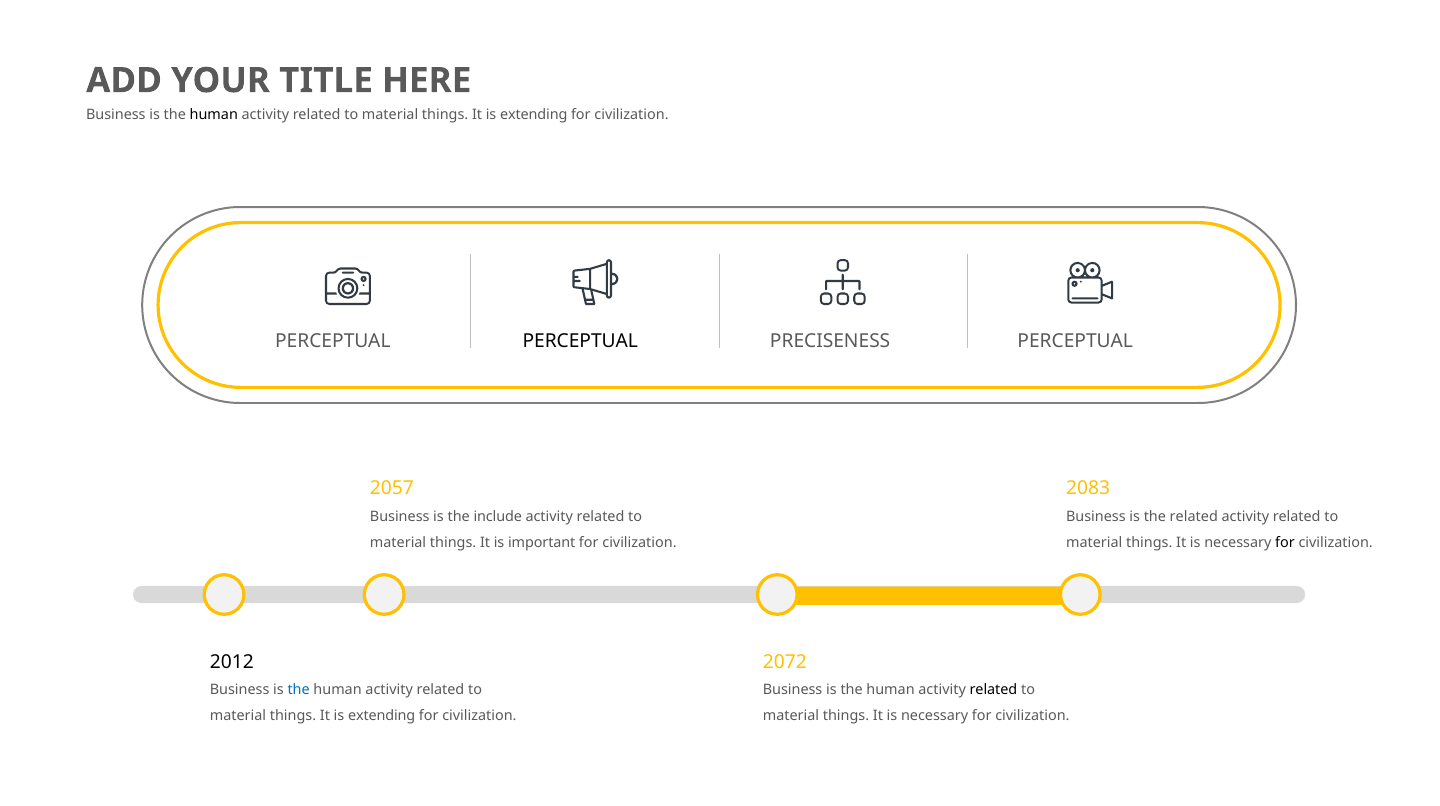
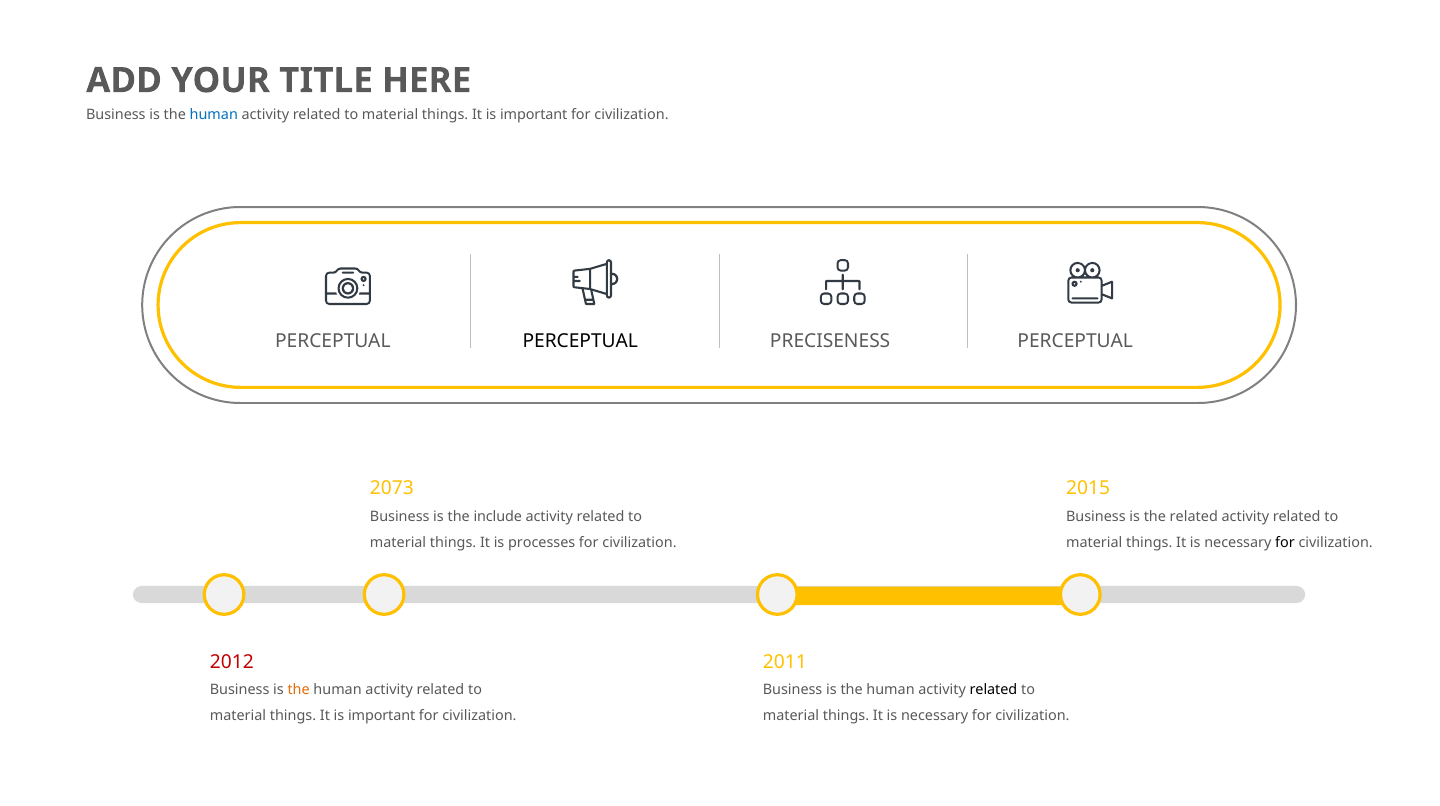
human colour: black -> blue (214, 114)
extending: extending -> important (534, 114)
2057: 2057 -> 2073 (392, 489)
2083: 2083 -> 2015 (1088, 489)
important: important -> processes (542, 543)
2012 colour: black -> red (232, 662)
2072: 2072 -> 2011 (785, 662)
the colour: blue -> orange (299, 691)
extending: extending -> important (382, 716)
